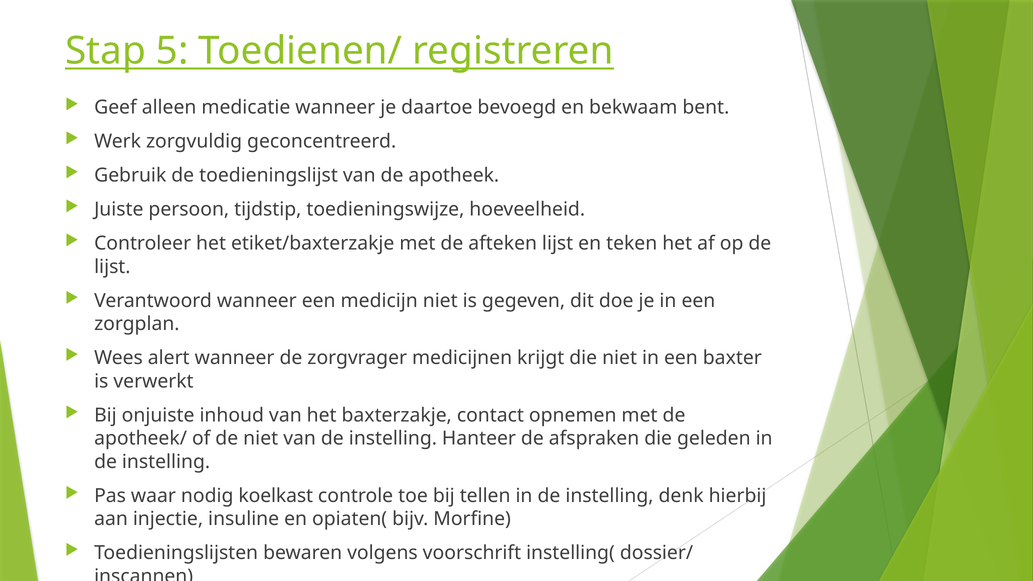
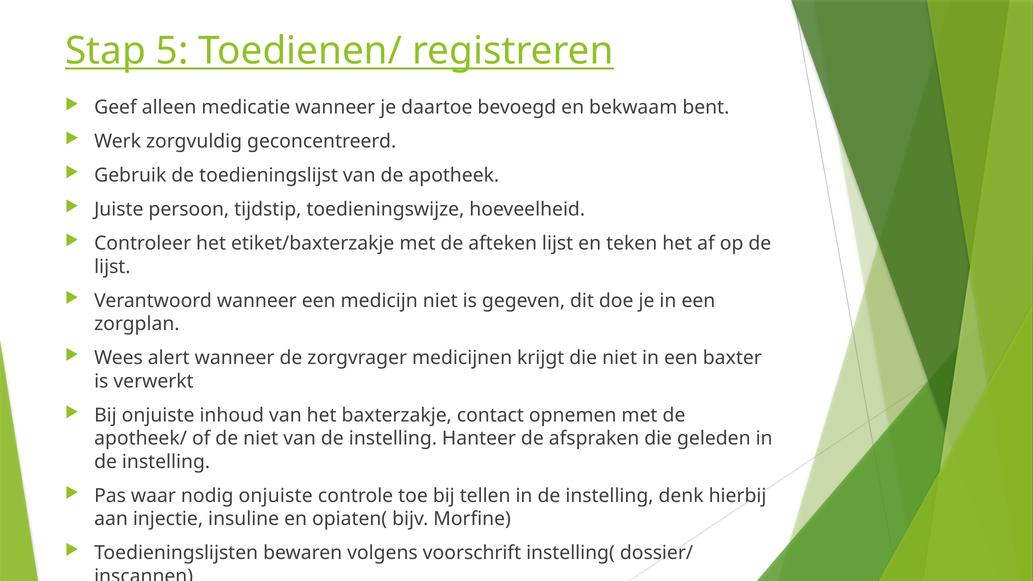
nodig koelkast: koelkast -> onjuiste (276, 496)
